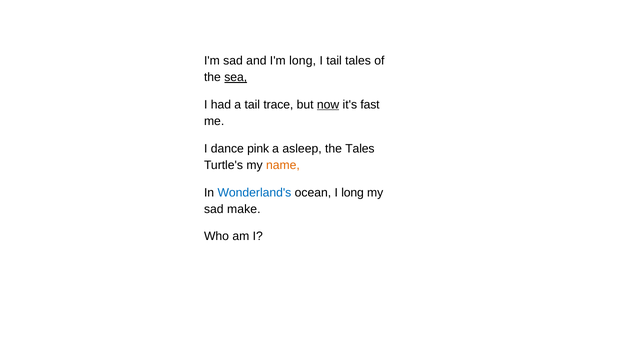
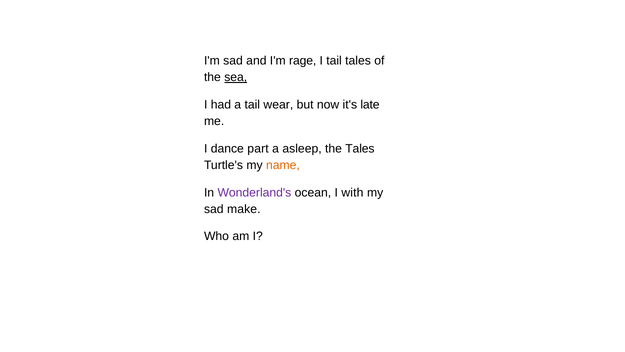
I'm long: long -> rage (303, 61)
trace: trace -> wear (278, 104)
now underline: present -> none (328, 104)
fast: fast -> late (370, 104)
pink: pink -> part (258, 148)
Wonderland's colour: blue -> purple (254, 192)
I long: long -> with (352, 192)
